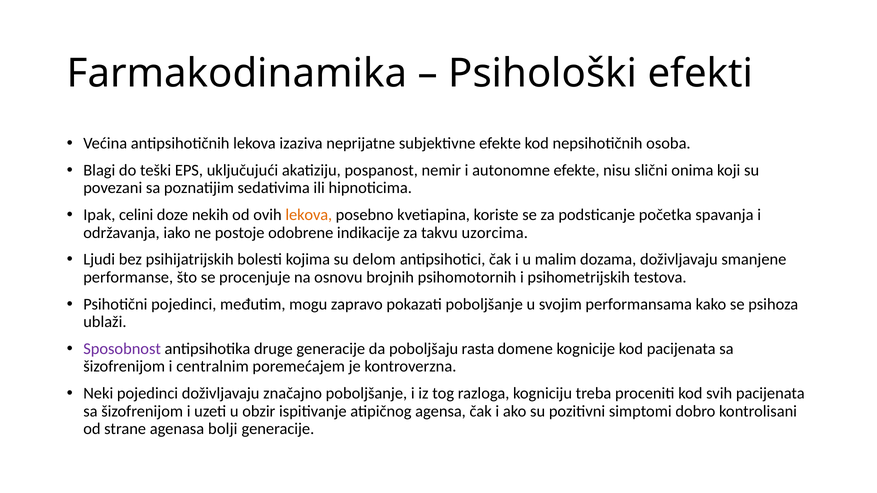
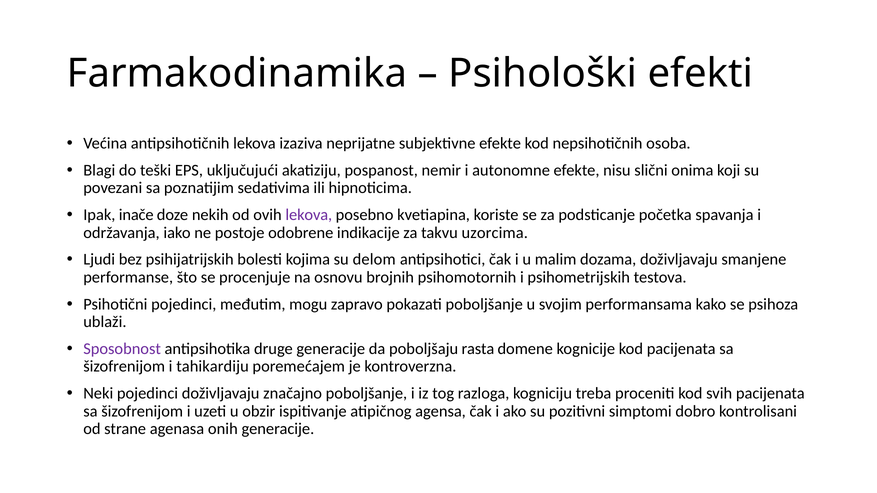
celini: celini -> inače (136, 215)
lekova colour: orange -> purple (309, 215)
centralnim: centralnim -> tahikardiju (213, 367)
bolji: bolji -> onih (223, 429)
